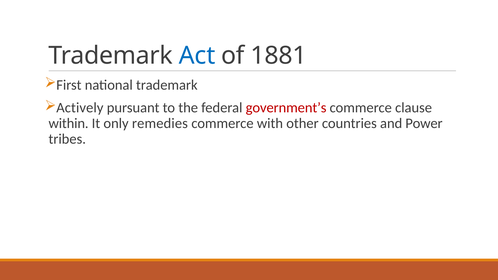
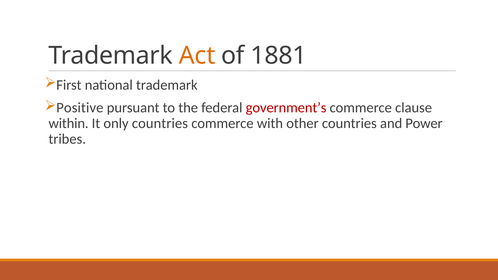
Act colour: blue -> orange (197, 56)
Actively: Actively -> Positive (80, 108)
only remedies: remedies -> countries (160, 124)
